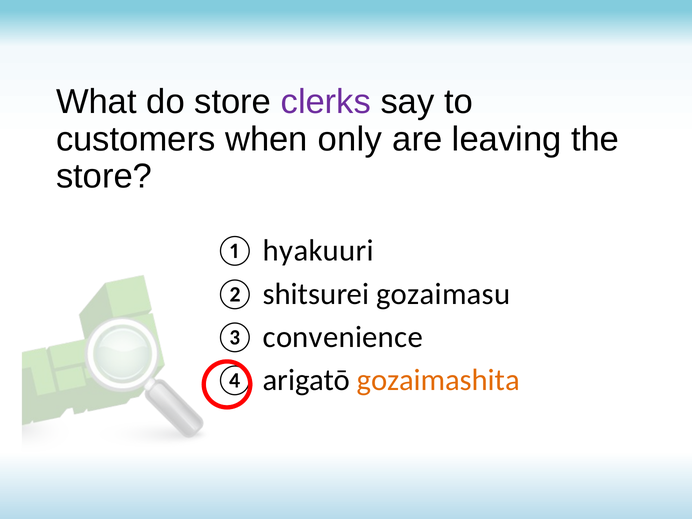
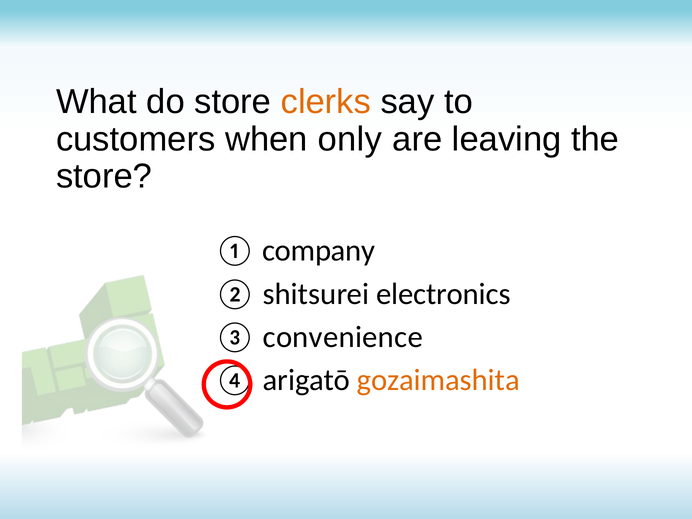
clerks colour: purple -> orange (326, 102)
hyakuuri: hyakuuri -> company (319, 251)
gozaimasu: gozaimasu -> electronics (443, 294)
